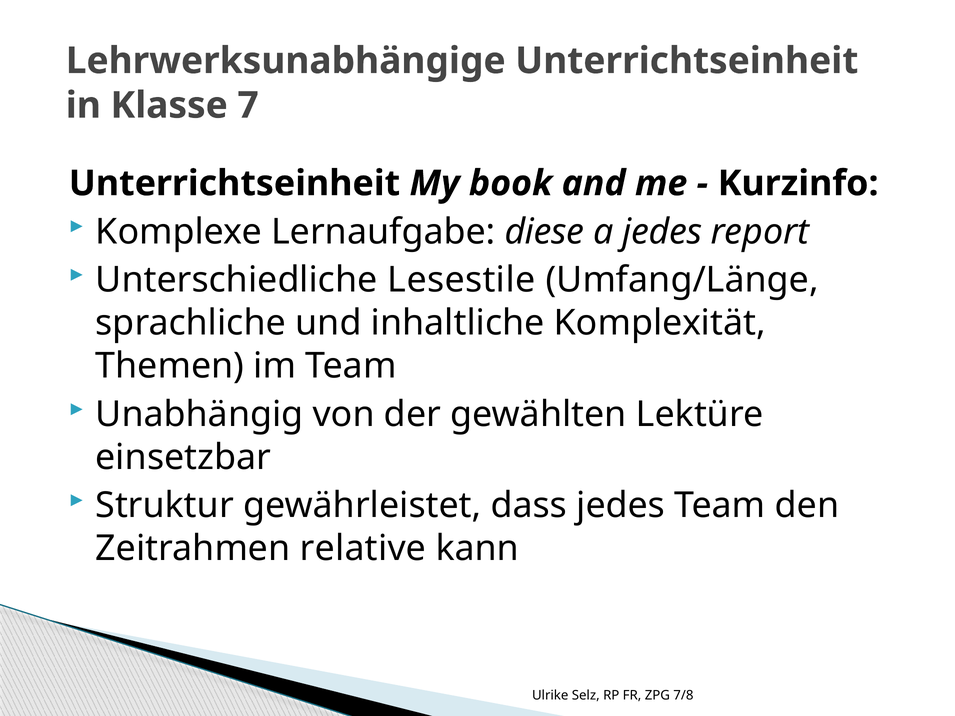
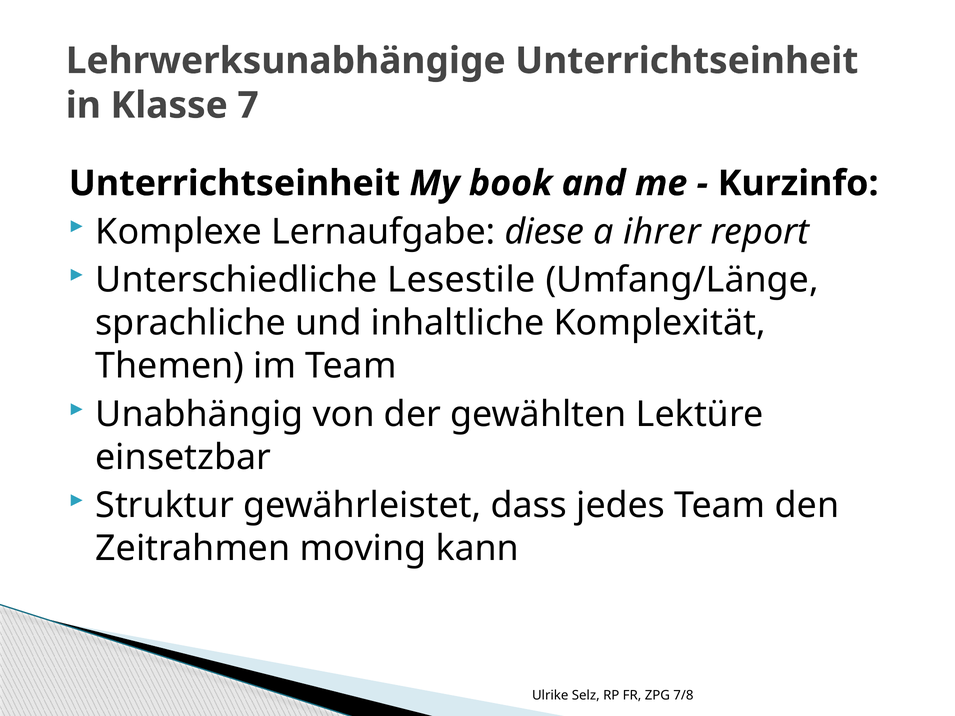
a jedes: jedes -> ihrer (662, 232)
relative: relative -> moving (363, 549)
